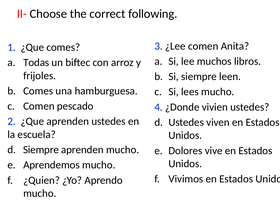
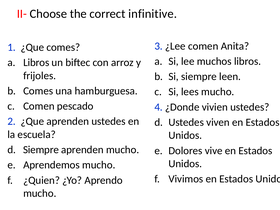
following: following -> infinitive (153, 14)
Todas: Todas -> Libros (36, 63)
